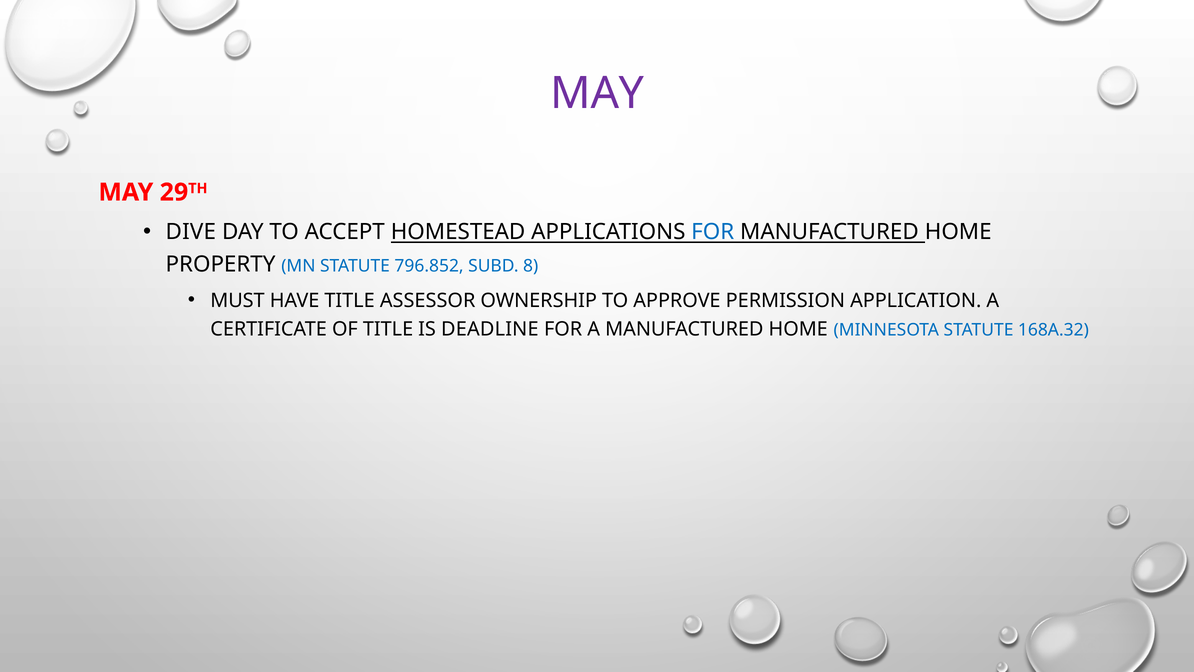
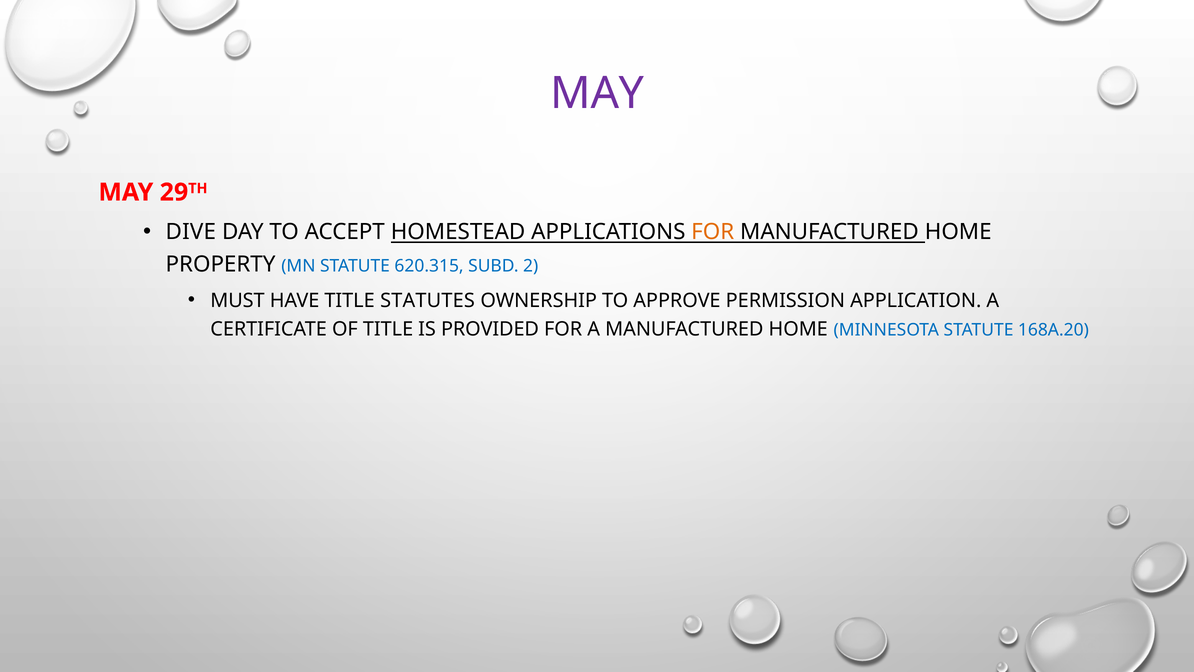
FOR colour: blue -> orange (713, 232)
796.852: 796.852 -> 620.315 (429, 266)
8: 8 -> 2 (531, 266)
ASSESSOR: ASSESSOR -> STATUTES (428, 300)
DEADLINE: DEADLINE -> PROVIDED (490, 329)
168A.32: 168A.32 -> 168A.20 (1053, 330)
